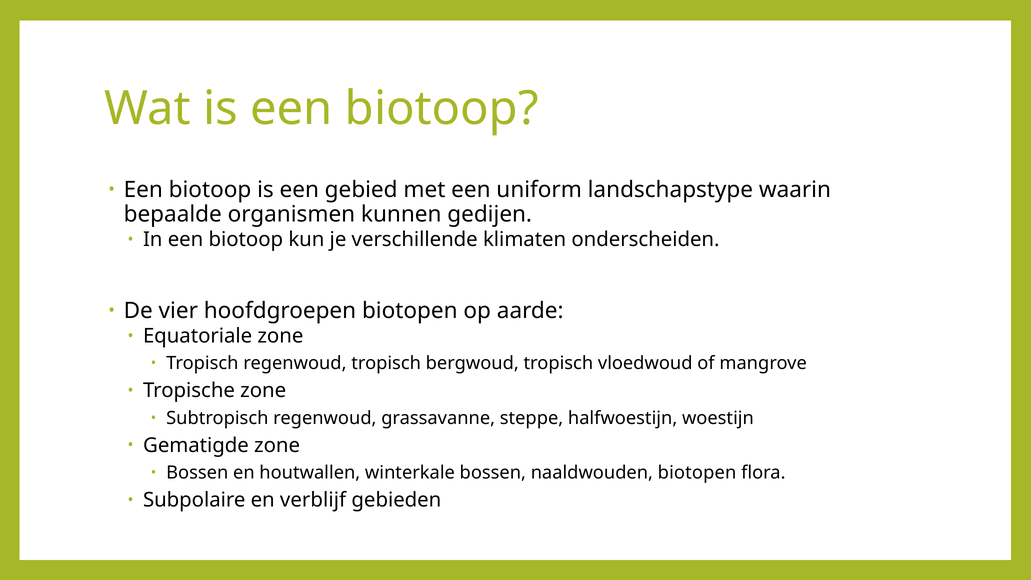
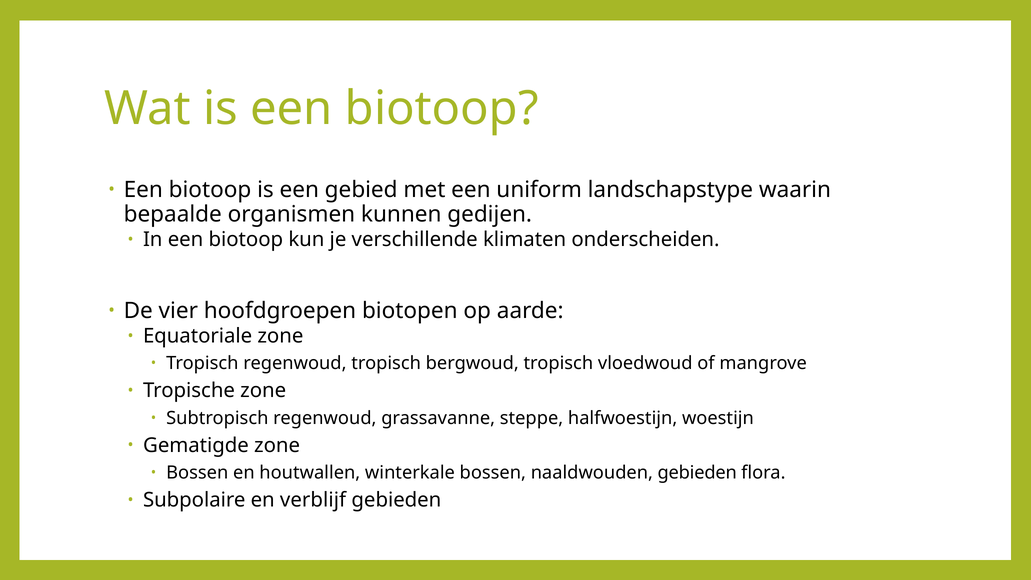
naaldwouden biotopen: biotopen -> gebieden (697, 473)
